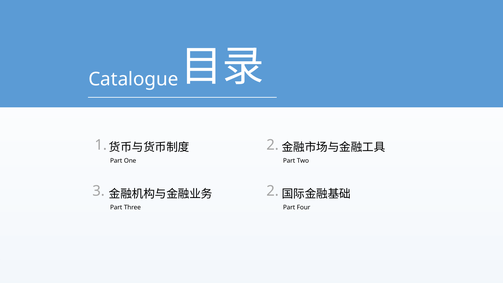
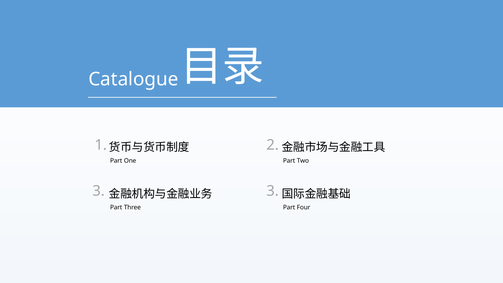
3 2: 2 -> 3 (273, 191)
